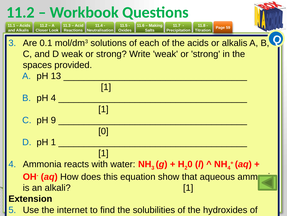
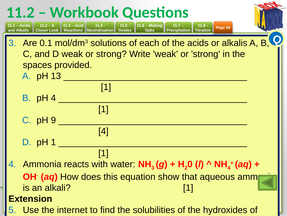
0: 0 -> 4 (103, 131)
